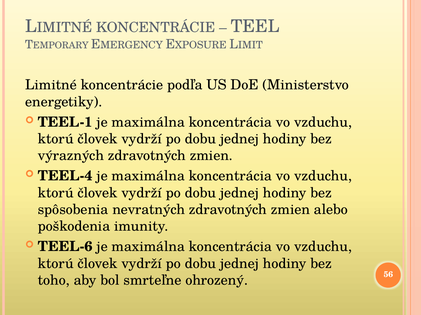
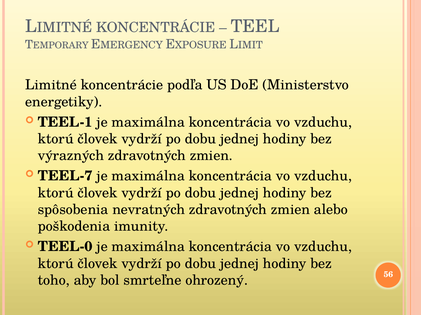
TEEL-4: TEEL-4 -> TEEL-7 (65, 176)
TEEL-6: TEEL-6 -> TEEL-0 (65, 247)
